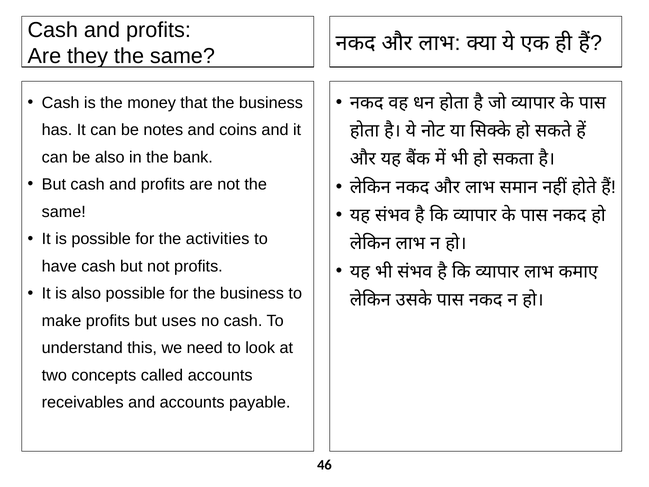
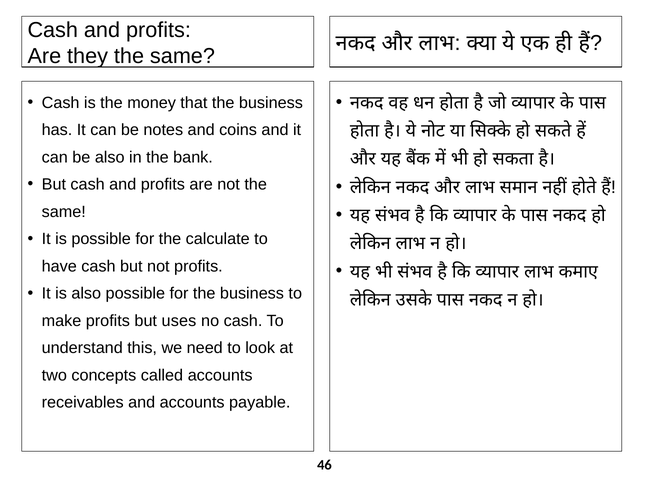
activities: activities -> calculate (218, 239)
